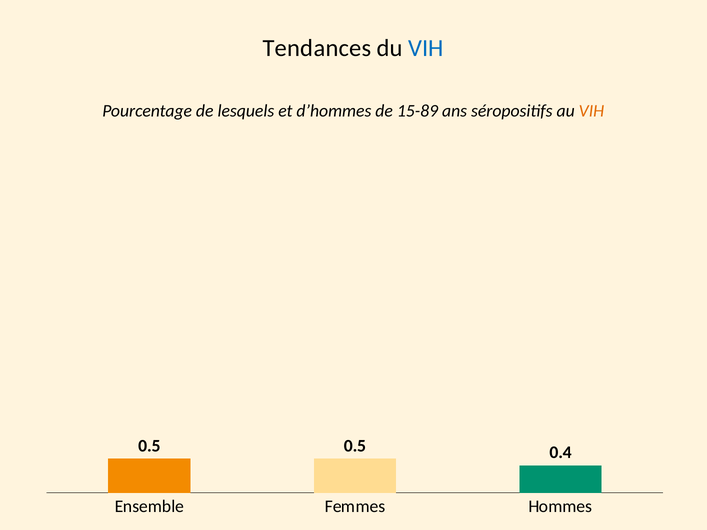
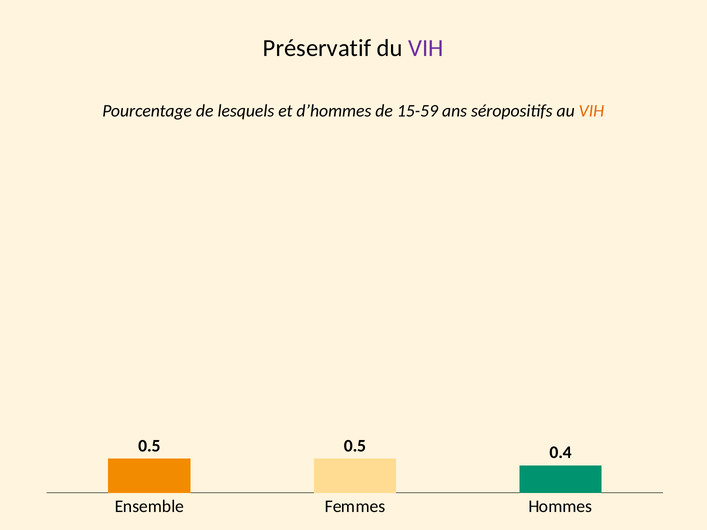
Tendances: Tendances -> Préservatif (317, 48)
VIH colour: blue -> purple (426, 48)
15-89: 15-89 -> 15-59 (417, 111)
